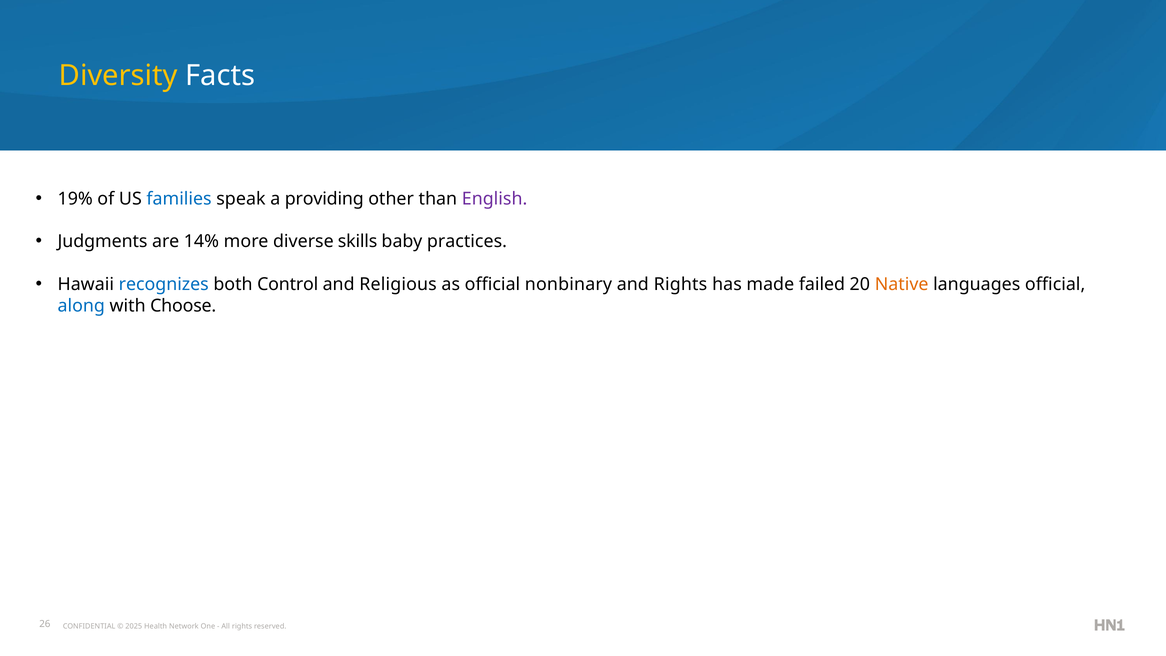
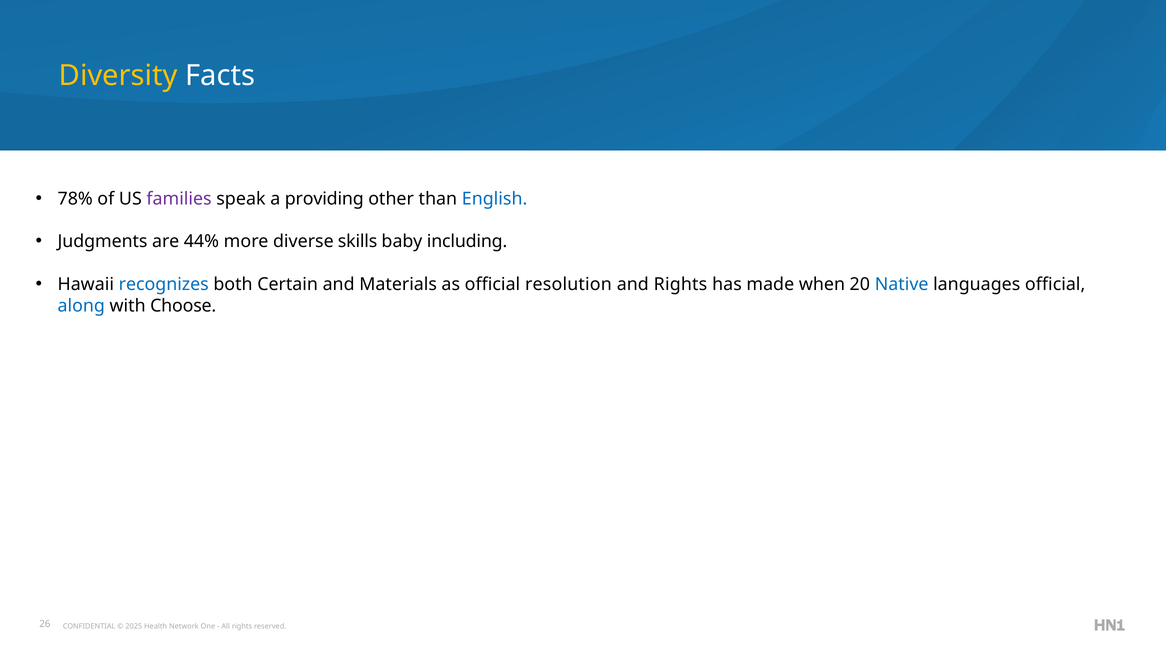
19%: 19% -> 78% (75, 199)
families colour: blue -> purple (179, 199)
English colour: purple -> blue (495, 199)
14%: 14% -> 44% (201, 241)
practices: practices -> including (467, 241)
Control: Control -> Certain (288, 284)
Religious: Religious -> Materials (398, 284)
nonbinary: nonbinary -> resolution (568, 284)
failed: failed -> when (822, 284)
Native colour: orange -> blue (902, 284)
